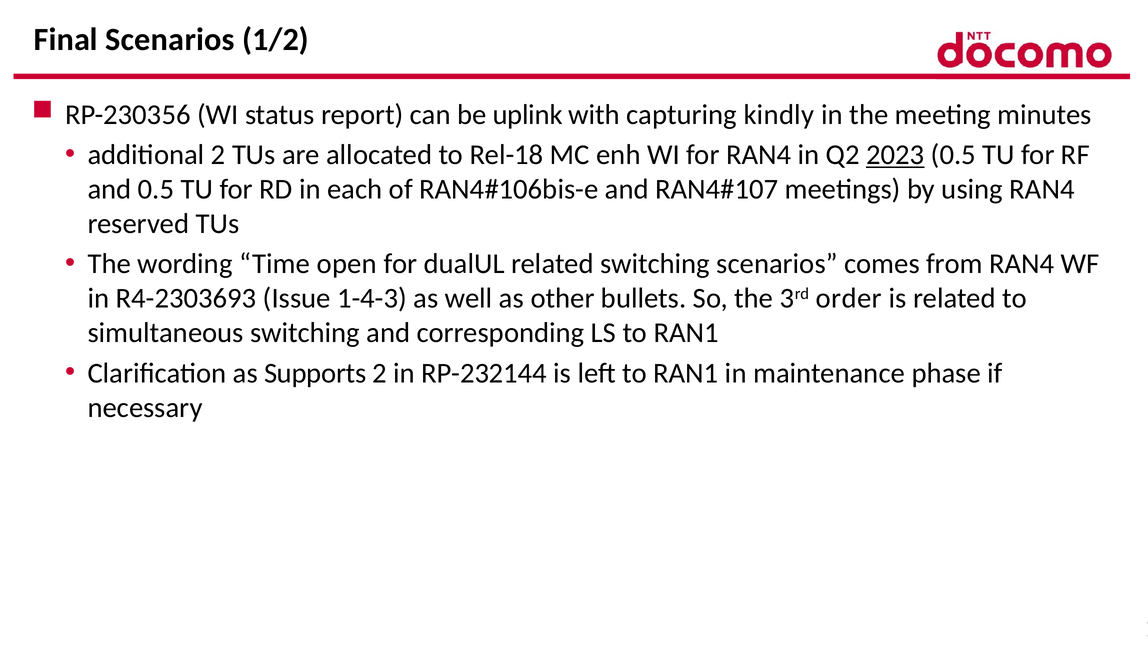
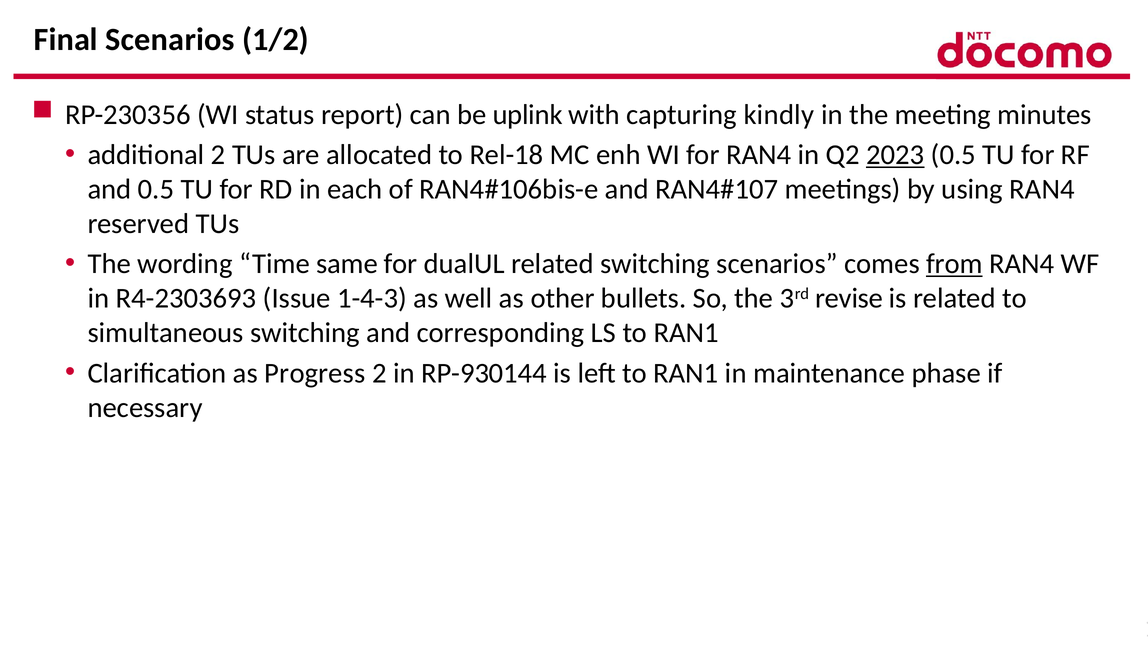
open: open -> same (347, 264)
from underline: none -> present (954, 264)
order: order -> revise (849, 298)
Supports: Supports -> Progress (315, 373)
RP-232144: RP-232144 -> RP-930144 (484, 373)
